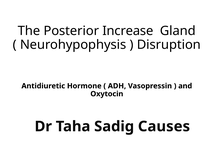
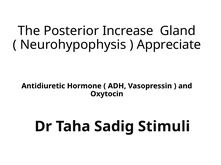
Disruption: Disruption -> Appreciate (169, 45)
Causes: Causes -> Stimuli (164, 127)
